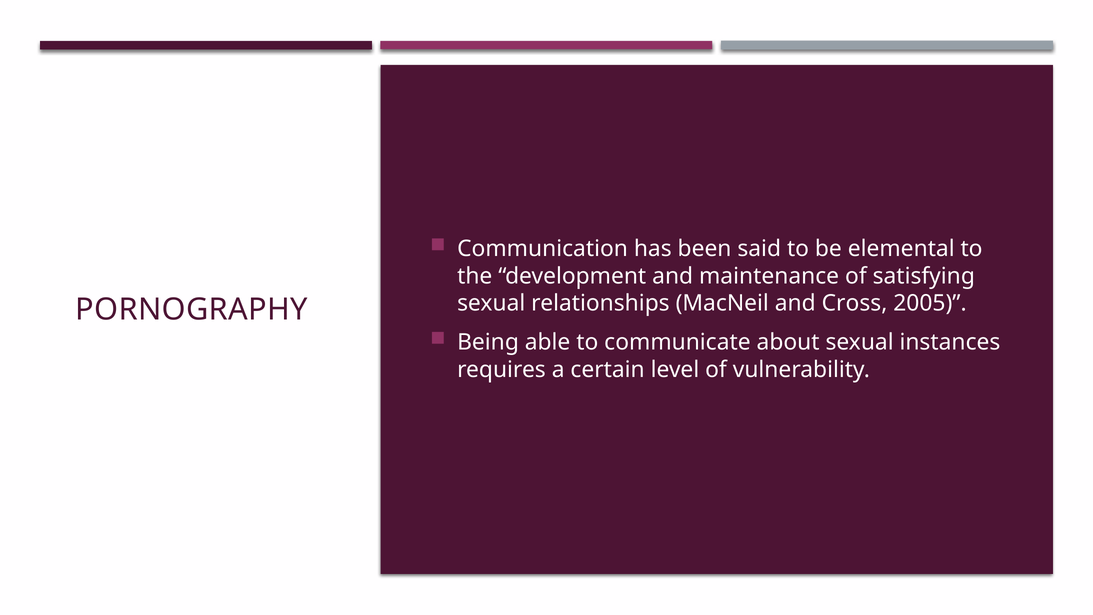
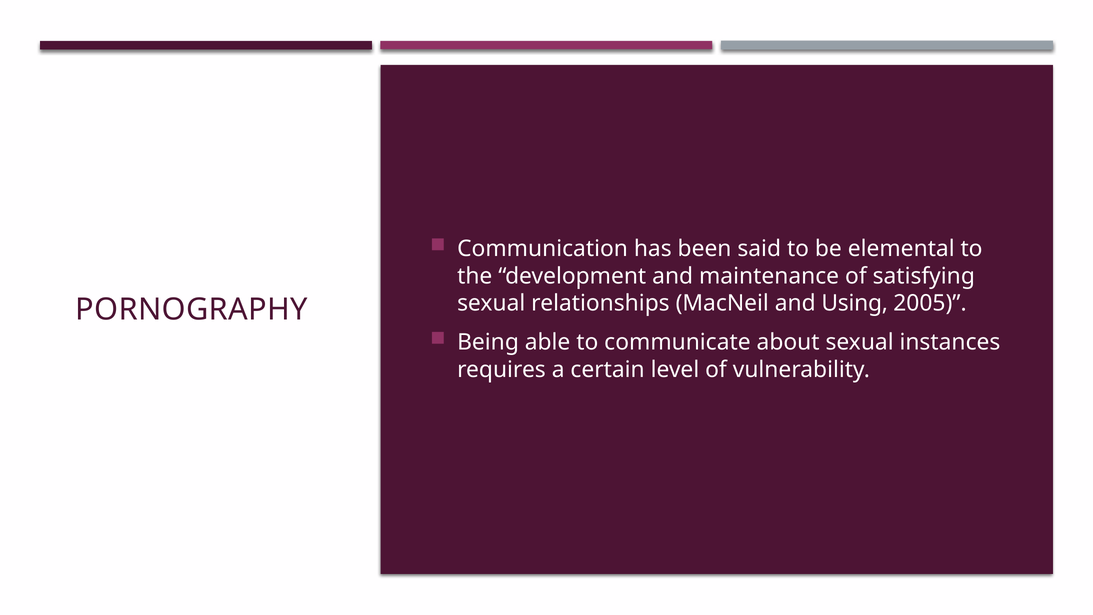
Cross: Cross -> Using (855, 303)
